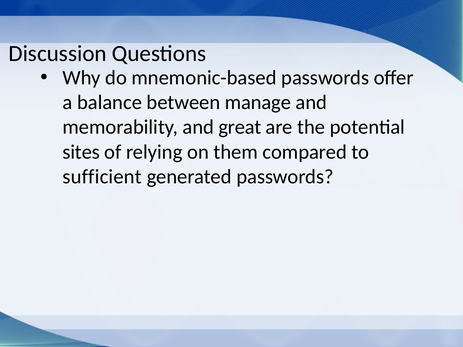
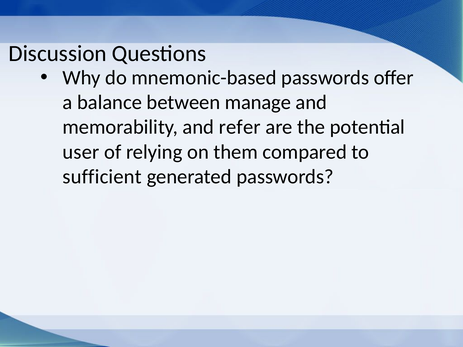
great: great -> refer (240, 127)
sites: sites -> user (81, 152)
